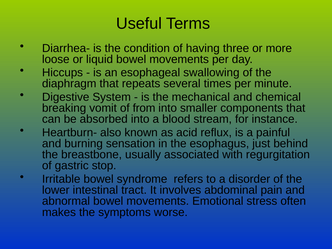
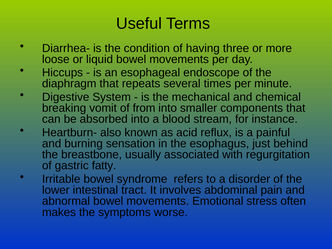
swallowing: swallowing -> endoscope (211, 73)
stop: stop -> fatty (104, 166)
